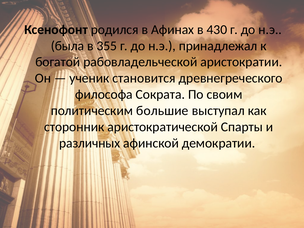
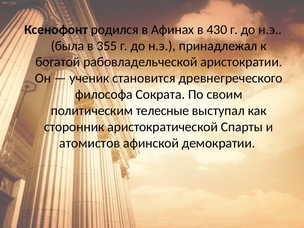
большие: большие -> телесные (162, 111)
различных: различных -> атомистов (90, 143)
